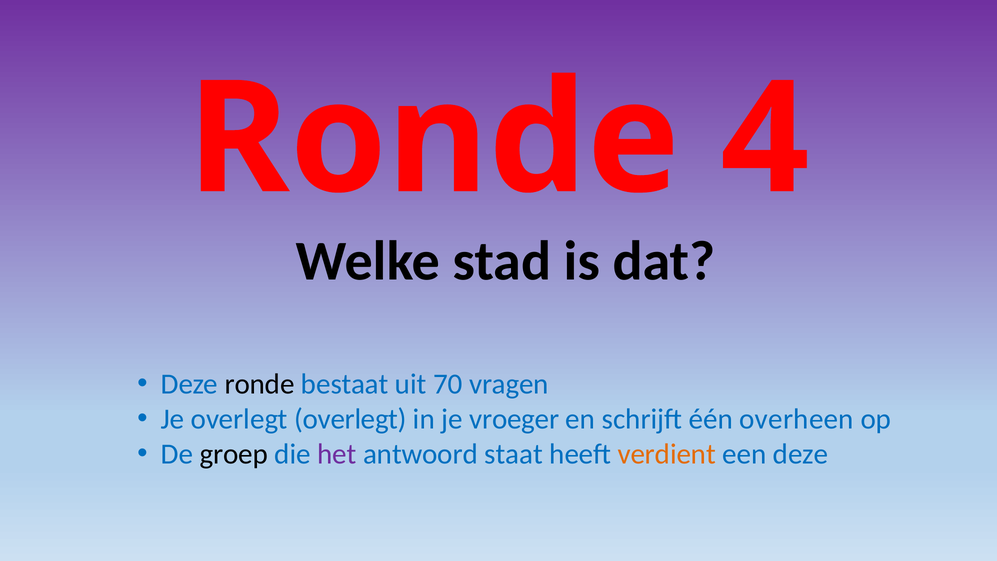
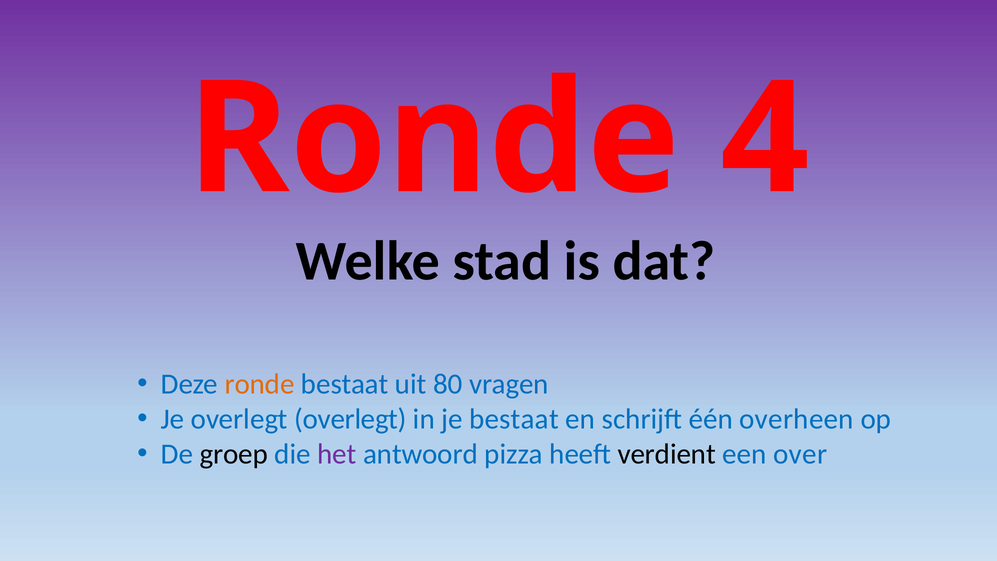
ronde colour: black -> orange (260, 384)
70: 70 -> 80 (448, 384)
je vroeger: vroeger -> bestaat (514, 419)
staat: staat -> pizza (514, 454)
verdient colour: orange -> black (667, 454)
een deze: deze -> over (800, 454)
